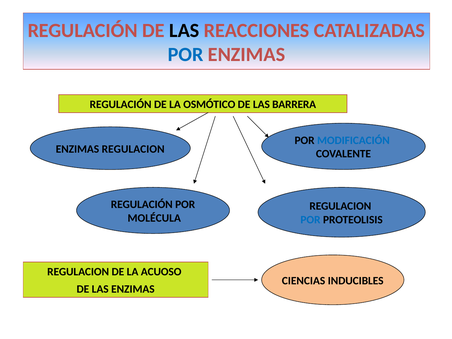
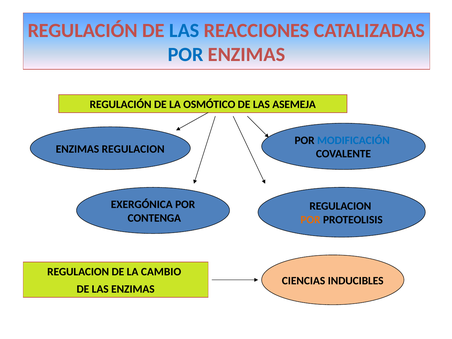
LAS colour: black -> blue (184, 30)
BARRERA: BARRERA -> ASEMEJA (294, 105)
REGULACIÓN: REGULACIÓN -> EXERGÓNICA (142, 204)
MOLÉCULA: MOLÉCULA -> CONTENGA (154, 218)
POR colour: blue -> orange (310, 220)
ACUOSO: ACUOSO -> CAMBIO (161, 272)
